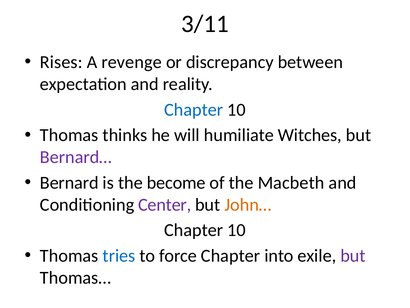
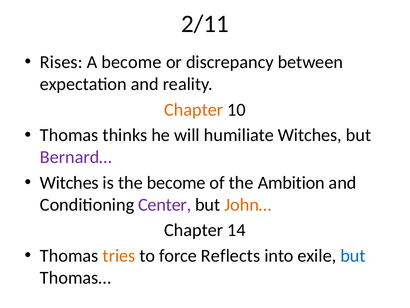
3/11: 3/11 -> 2/11 (205, 24)
A revenge: revenge -> become (132, 62)
Chapter colour: blue -> orange (194, 110)
Bernard: Bernard -> Witches (69, 182)
Macbeth: Macbeth -> Ambition (291, 182)
10: 10 -> 14 (236, 230)
tries colour: blue -> orange (119, 255)
force Chapter: Chapter -> Reflects (231, 255)
but colour: purple -> blue (353, 255)
